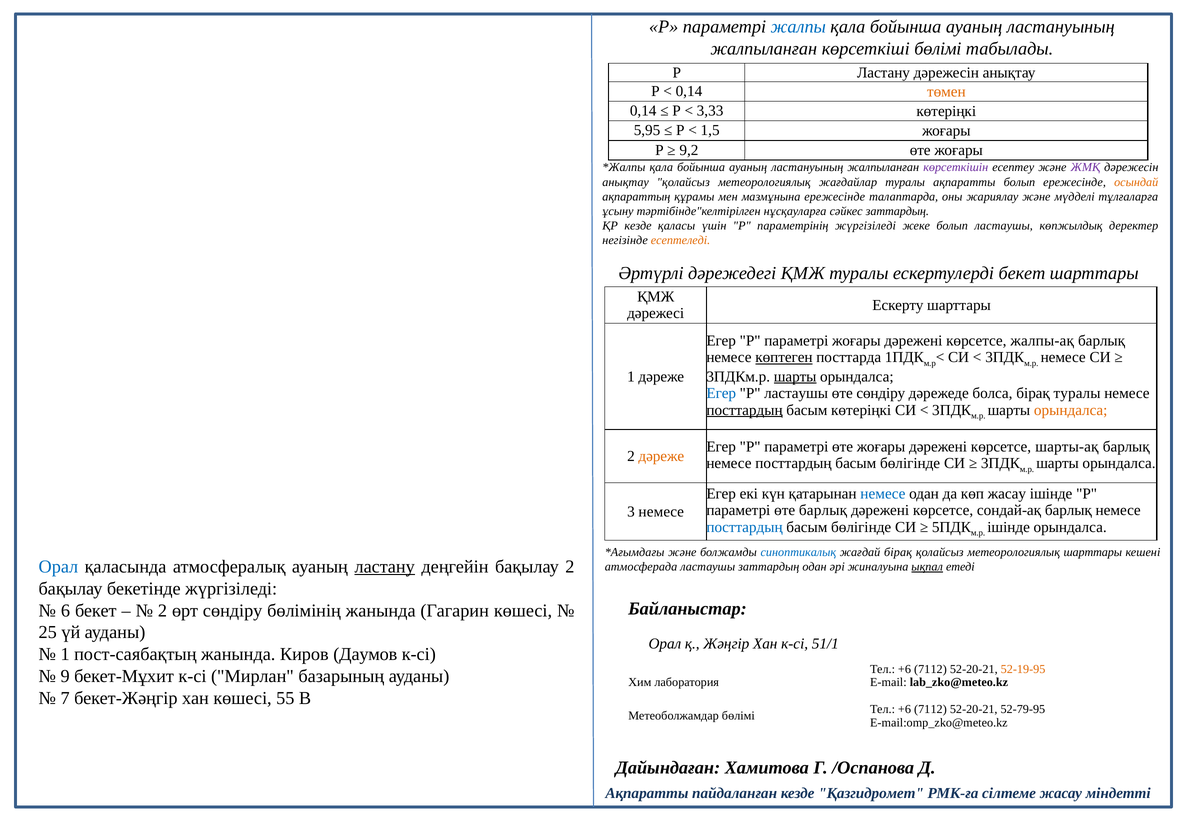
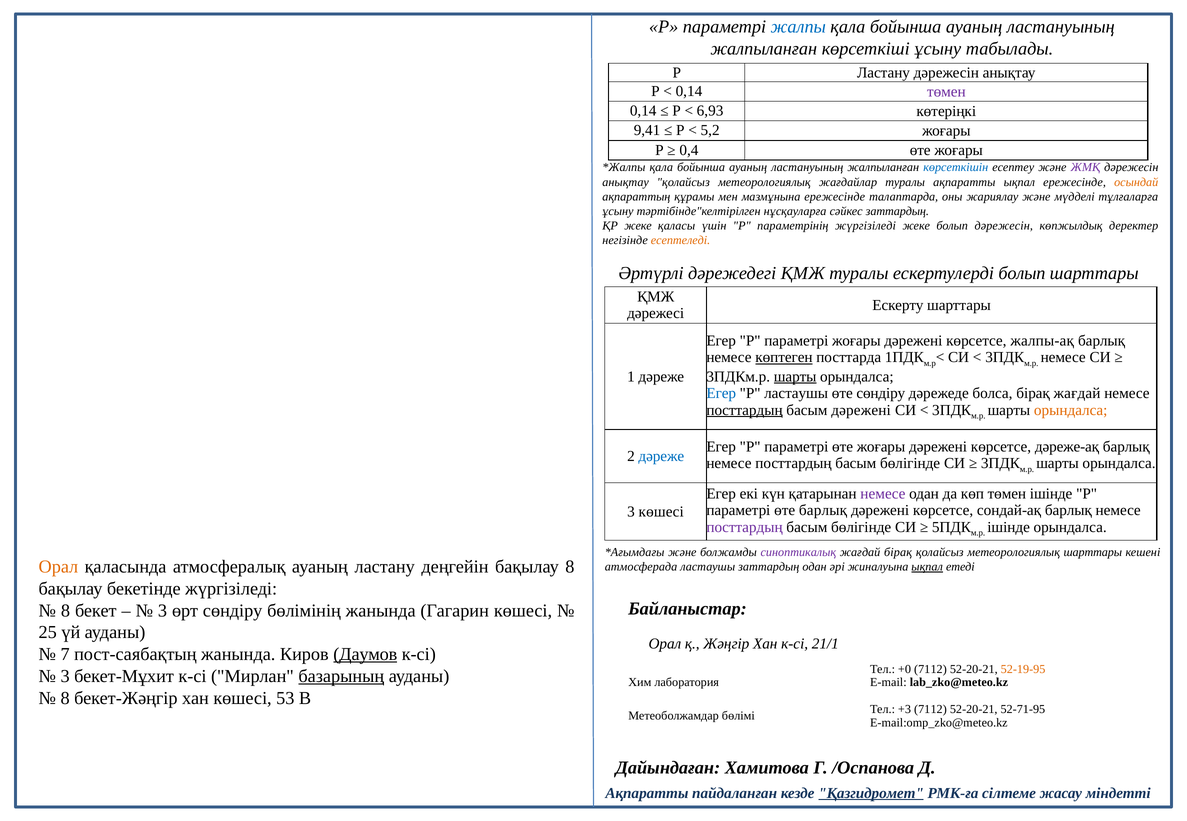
көрсеткіші бөлімі: бөлімі -> ұсыну (938, 49)
төмен colour: orange -> purple (946, 92)
3,33: 3,33 -> 6,93 (710, 111)
5,95: 5,95 -> 9,41 (647, 131)
1,5: 1,5 -> 5,2 (710, 131)
9,2: 9,2 -> 0,4 (689, 150)
көрсеткішін colour: purple -> blue (956, 168)
ақпаратты болып: болып -> ықпал (1019, 182)
ҚР кезде: кезде -> жеке (638, 226)
болып ластаушы: ластаушы -> дәрежесін (1004, 226)
ескертулерді бекет: бекет -> болып (1022, 273)
бірақ туралы: туралы -> жағдай (1077, 394)
басым көтеріңкі: көтеріңкі -> дәрежені (861, 410)
шарты-ақ: шарты-ақ -> дәреже-ақ (1067, 447)
дәреже colour: orange -> blue (661, 457)
немесе colour: blue -> purple (883, 494)
көп жасау: жасау -> төмен (1007, 494)
3 немесе: немесе -> көшесі (661, 512)
посттардың colour: blue -> purple (745, 528)
синоптикалық colour: blue -> purple (798, 553)
Орал colour: blue -> orange (58, 567)
ластану underline: present -> none (385, 567)
бақылау 2: 2 -> 8 (570, 567)
6: 6 -> 8 (66, 611)
2: 2 -> 3 (163, 611)
51/1: 51/1 -> 21/1 (825, 645)
1: 1 -> 7 (65, 655)
Даумов underline: none -> present (365, 655)
+6: +6 -> +0 (904, 670)
9: 9 -> 3 (65, 677)
базарының underline: none -> present (341, 677)
7: 7 -> 8 (65, 699)
55: 55 -> 53 (285, 699)
+6: +6 -> +3 (904, 710)
52-79-95: 52-79-95 -> 52-71-95 (1023, 710)
Қазгидромет underline: none -> present (871, 794)
